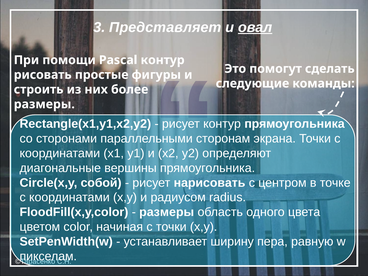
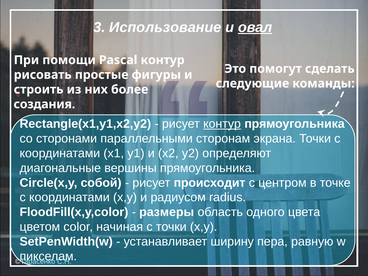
Представляет: Представляет -> Использование (165, 27)
размеры: размеры -> создания (44, 104)
контур underline: none -> present (222, 124)
нарисовать: нарисовать -> происходит (210, 183)
